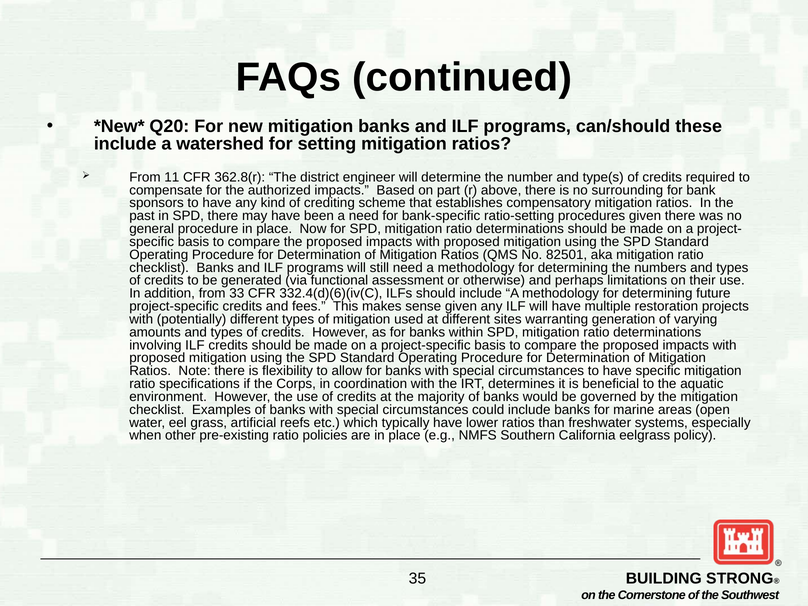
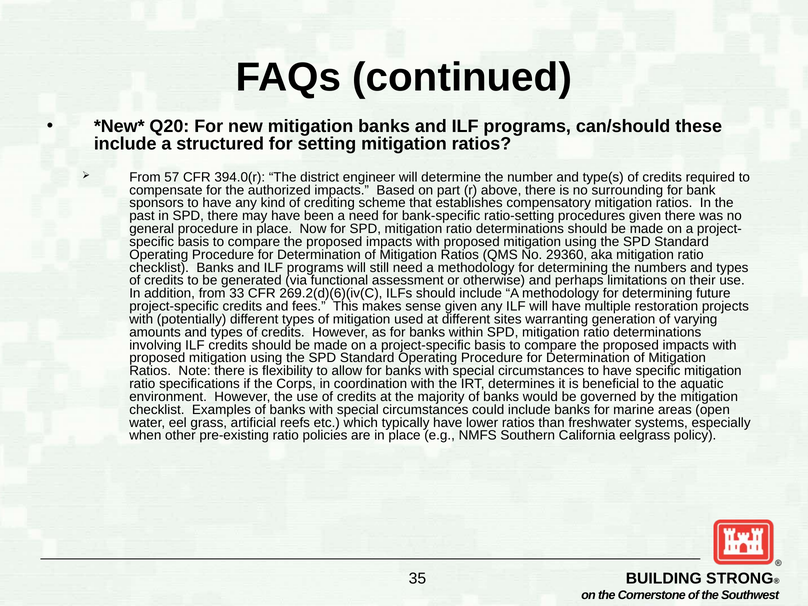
watershed: watershed -> structured (220, 144)
11: 11 -> 57 (172, 177)
362.8(r: 362.8(r -> 394.0(r (240, 177)
82501: 82501 -> 29360 (567, 255)
332.4(d)(6)(iv(C: 332.4(d)(6)(iv(C -> 269.2(d)(6)(iv(C (331, 293)
